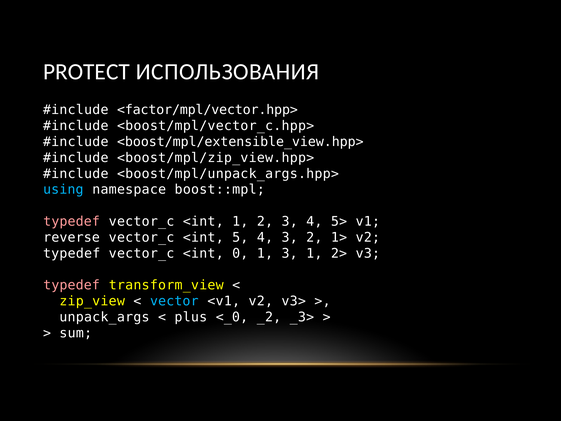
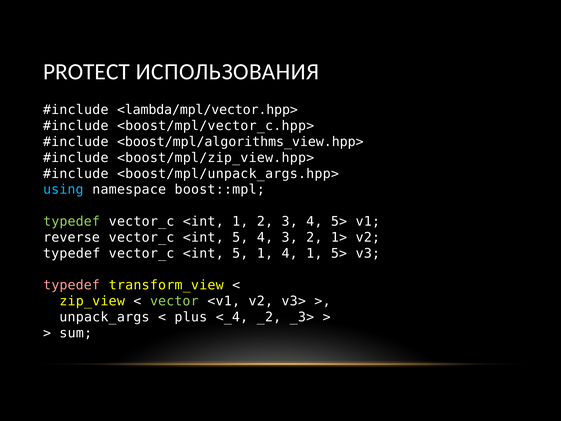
<factor/mpl/vector.hpp>: <factor/mpl/vector.hpp> -> <lambda/mpl/vector.hpp> (207, 110)
<boost/mpl/extensible_view.hpp>: <boost/mpl/extensible_view.hpp> -> <boost/mpl/algorithms_view.hpp> (240, 142)
typedef colour: pink -> light green (72, 221)
typedef vector_c <int 0: 0 -> 5 (240, 253)
1 3: 3 -> 4 (290, 253)
1 2>: 2> -> 5> (339, 253)
vector colour: light blue -> light green (174, 301)
<_0: <_0 -> <_4 (232, 317)
